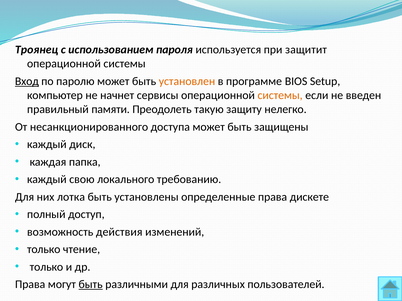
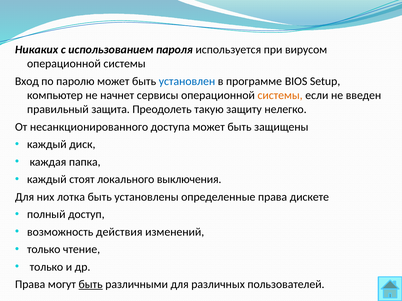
Троянец: Троянец -> Никаких (37, 50)
защитит: защитит -> вирусом (306, 50)
Вход underline: present -> none (27, 81)
установлен colour: orange -> blue (187, 81)
памяти: памяти -> защита (111, 110)
свою: свою -> стоят (82, 180)
требованию: требованию -> выключения (189, 180)
